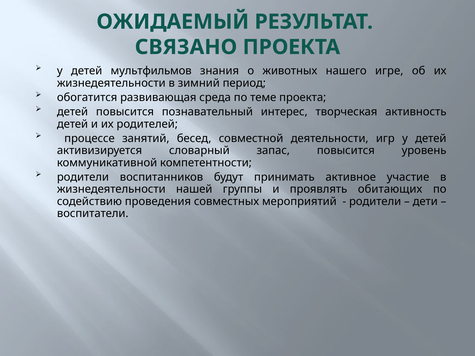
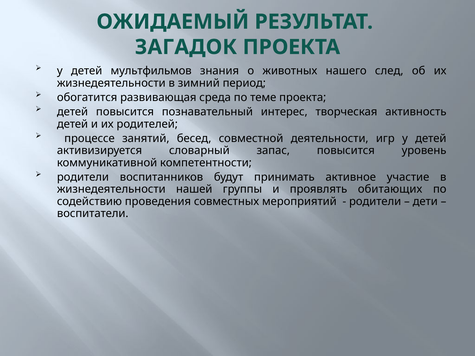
СВЯЗАНО: СВЯЗАНО -> ЗАГАДОК (186, 47)
игре: игре -> след (389, 71)
